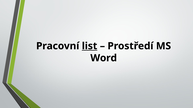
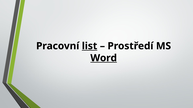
Word underline: none -> present (104, 58)
